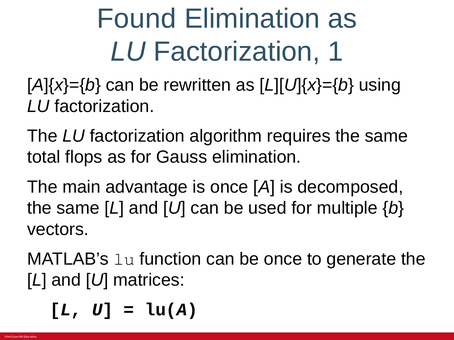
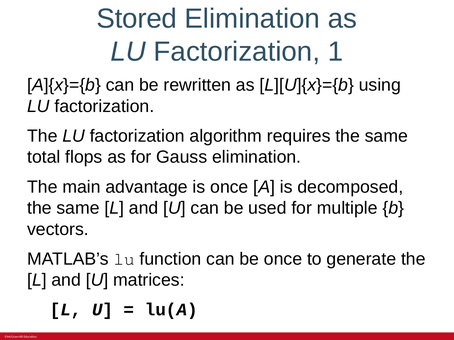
Found: Found -> Stored (137, 19)
